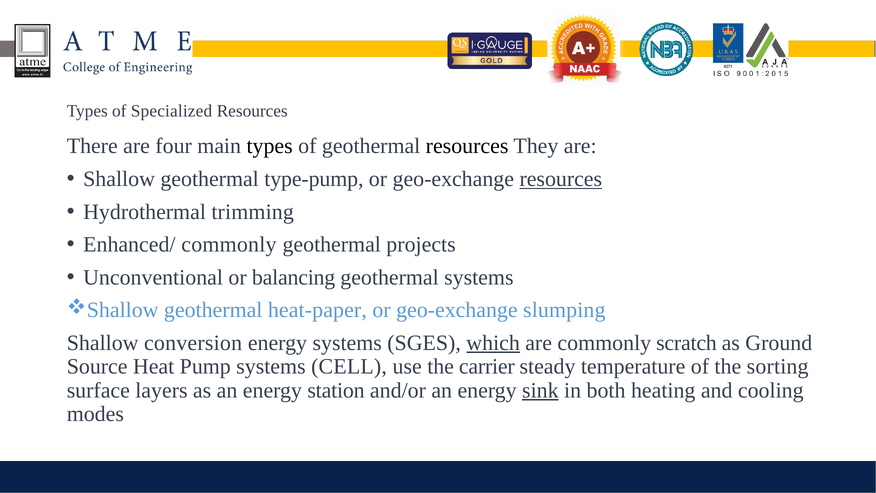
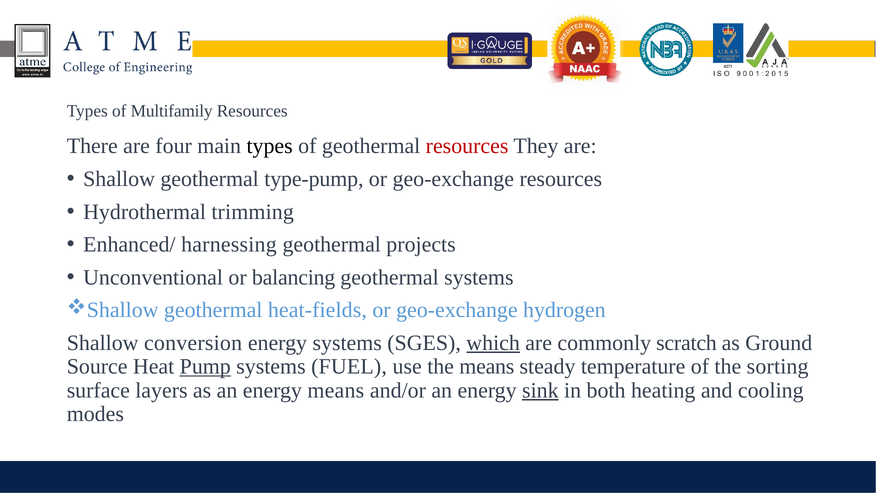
Specialized: Specialized -> Multifamily (172, 111)
resources colour: black -> red (467, 146)
resources underline: present -> none (561, 179)
Enhanced/ commonly: commonly -> harnessing (229, 244)
heat-paper: heat-paper -> heat-fields (317, 310)
slumping: slumping -> hydrogen (564, 310)
Pump underline: none -> present (205, 366)
CELL: CELL -> FUEL (349, 366)
the carrier: carrier -> means (487, 366)
energy station: station -> means (336, 390)
